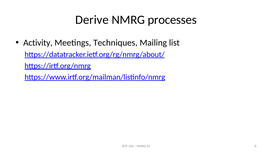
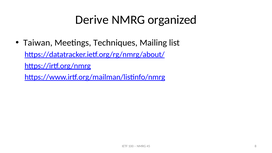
processes: processes -> organized (172, 20)
Activity: Activity -> Taiwan (38, 43)
